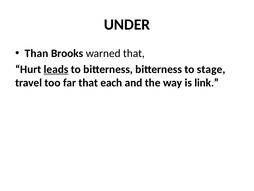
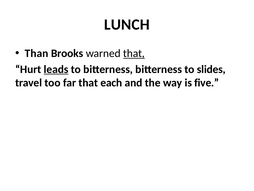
UNDER: UNDER -> LUNCH (127, 25)
that underline: none -> present (134, 53)
stage: stage -> slides (211, 69)
link: link -> five (207, 83)
